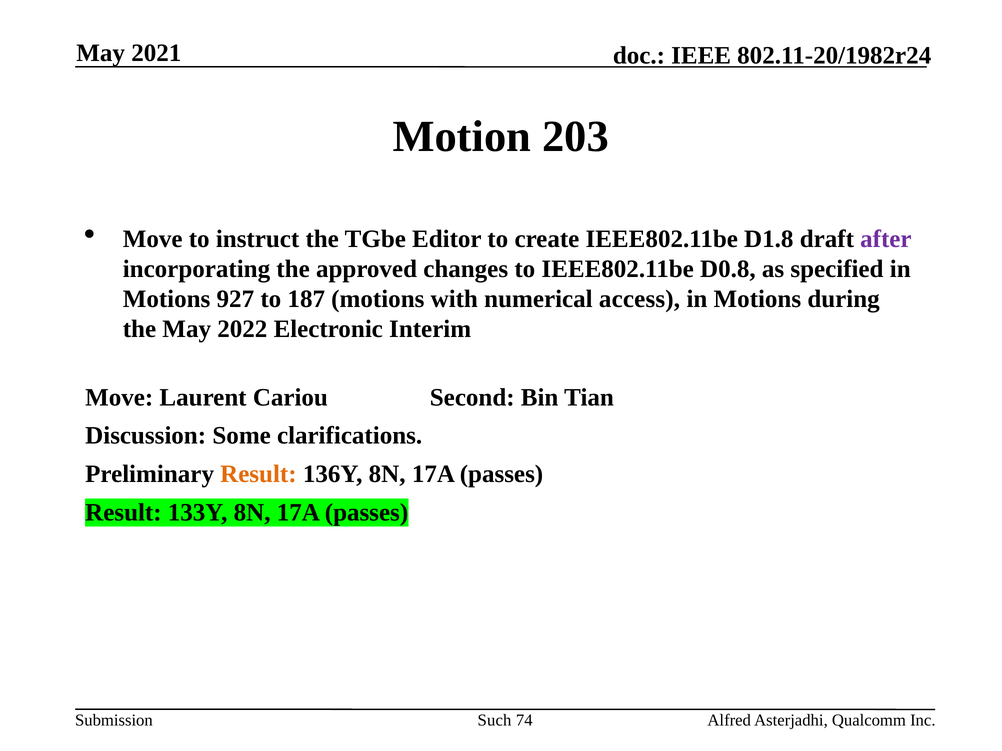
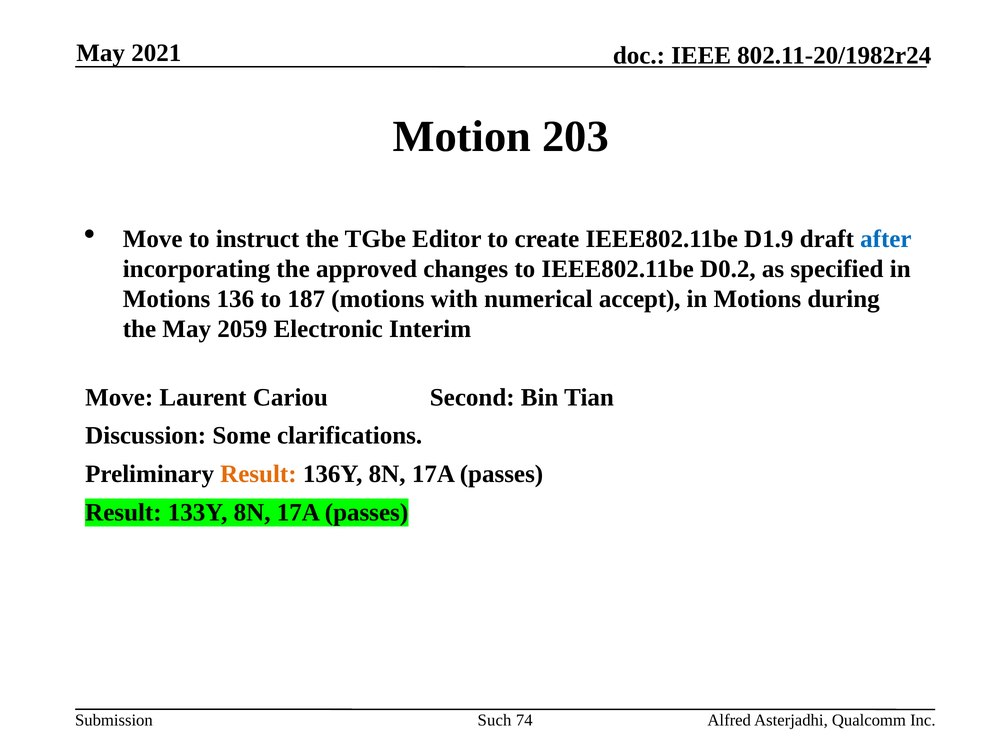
D1.8: D1.8 -> D1.9 (769, 239)
after colour: purple -> blue (886, 239)
D0.8: D0.8 -> D0.2 (728, 269)
927: 927 -> 136 (235, 299)
access: access -> accept (640, 299)
2022: 2022 -> 2059 (242, 329)
